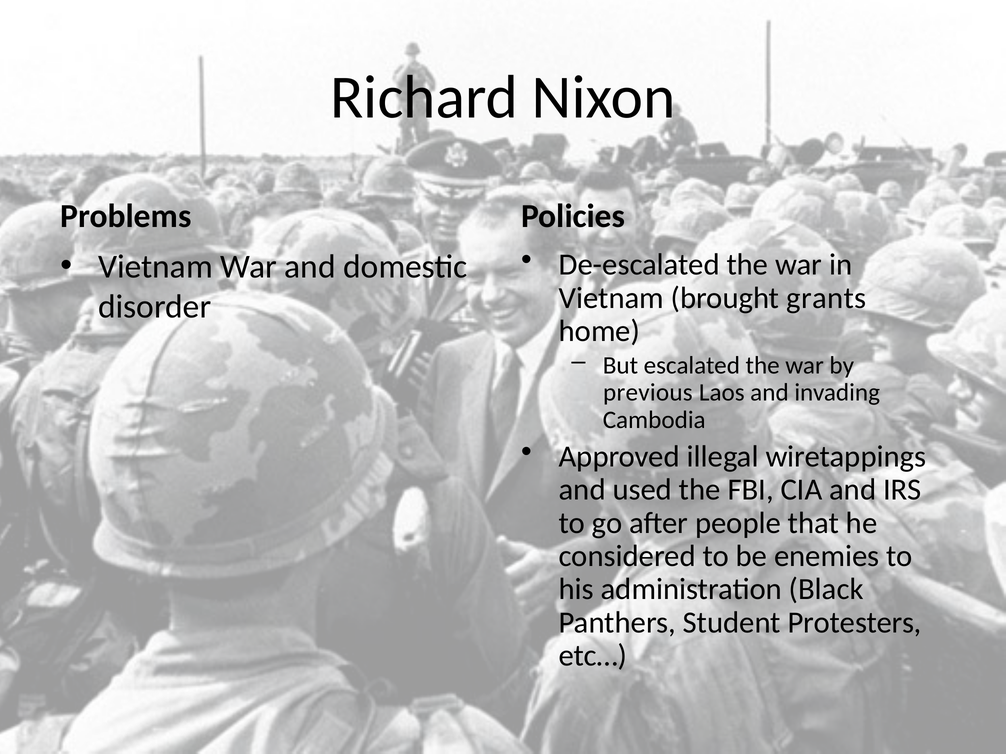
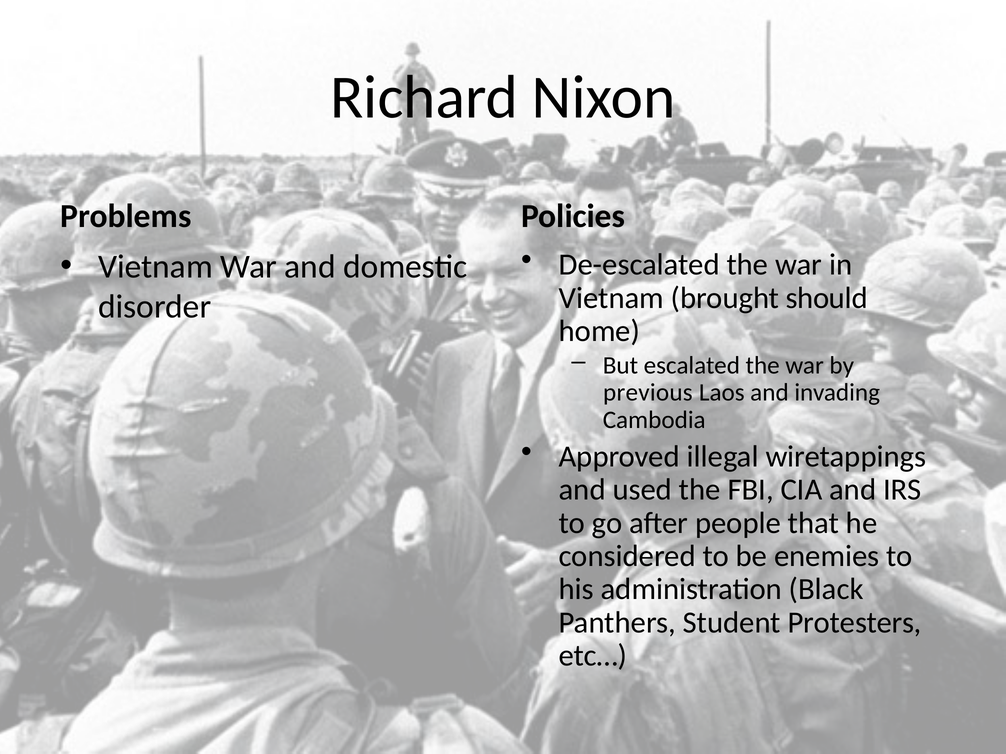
grants: grants -> should (827, 298)
